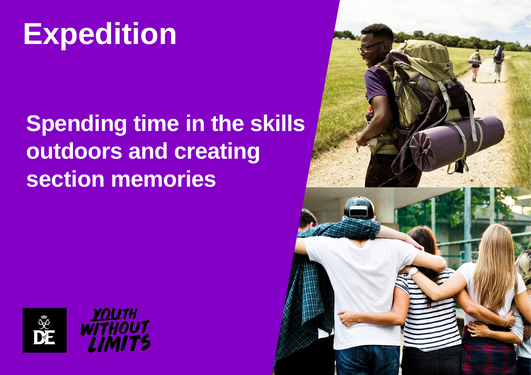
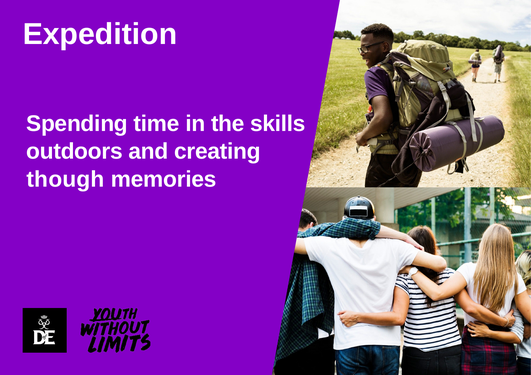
section: section -> though (66, 179)
